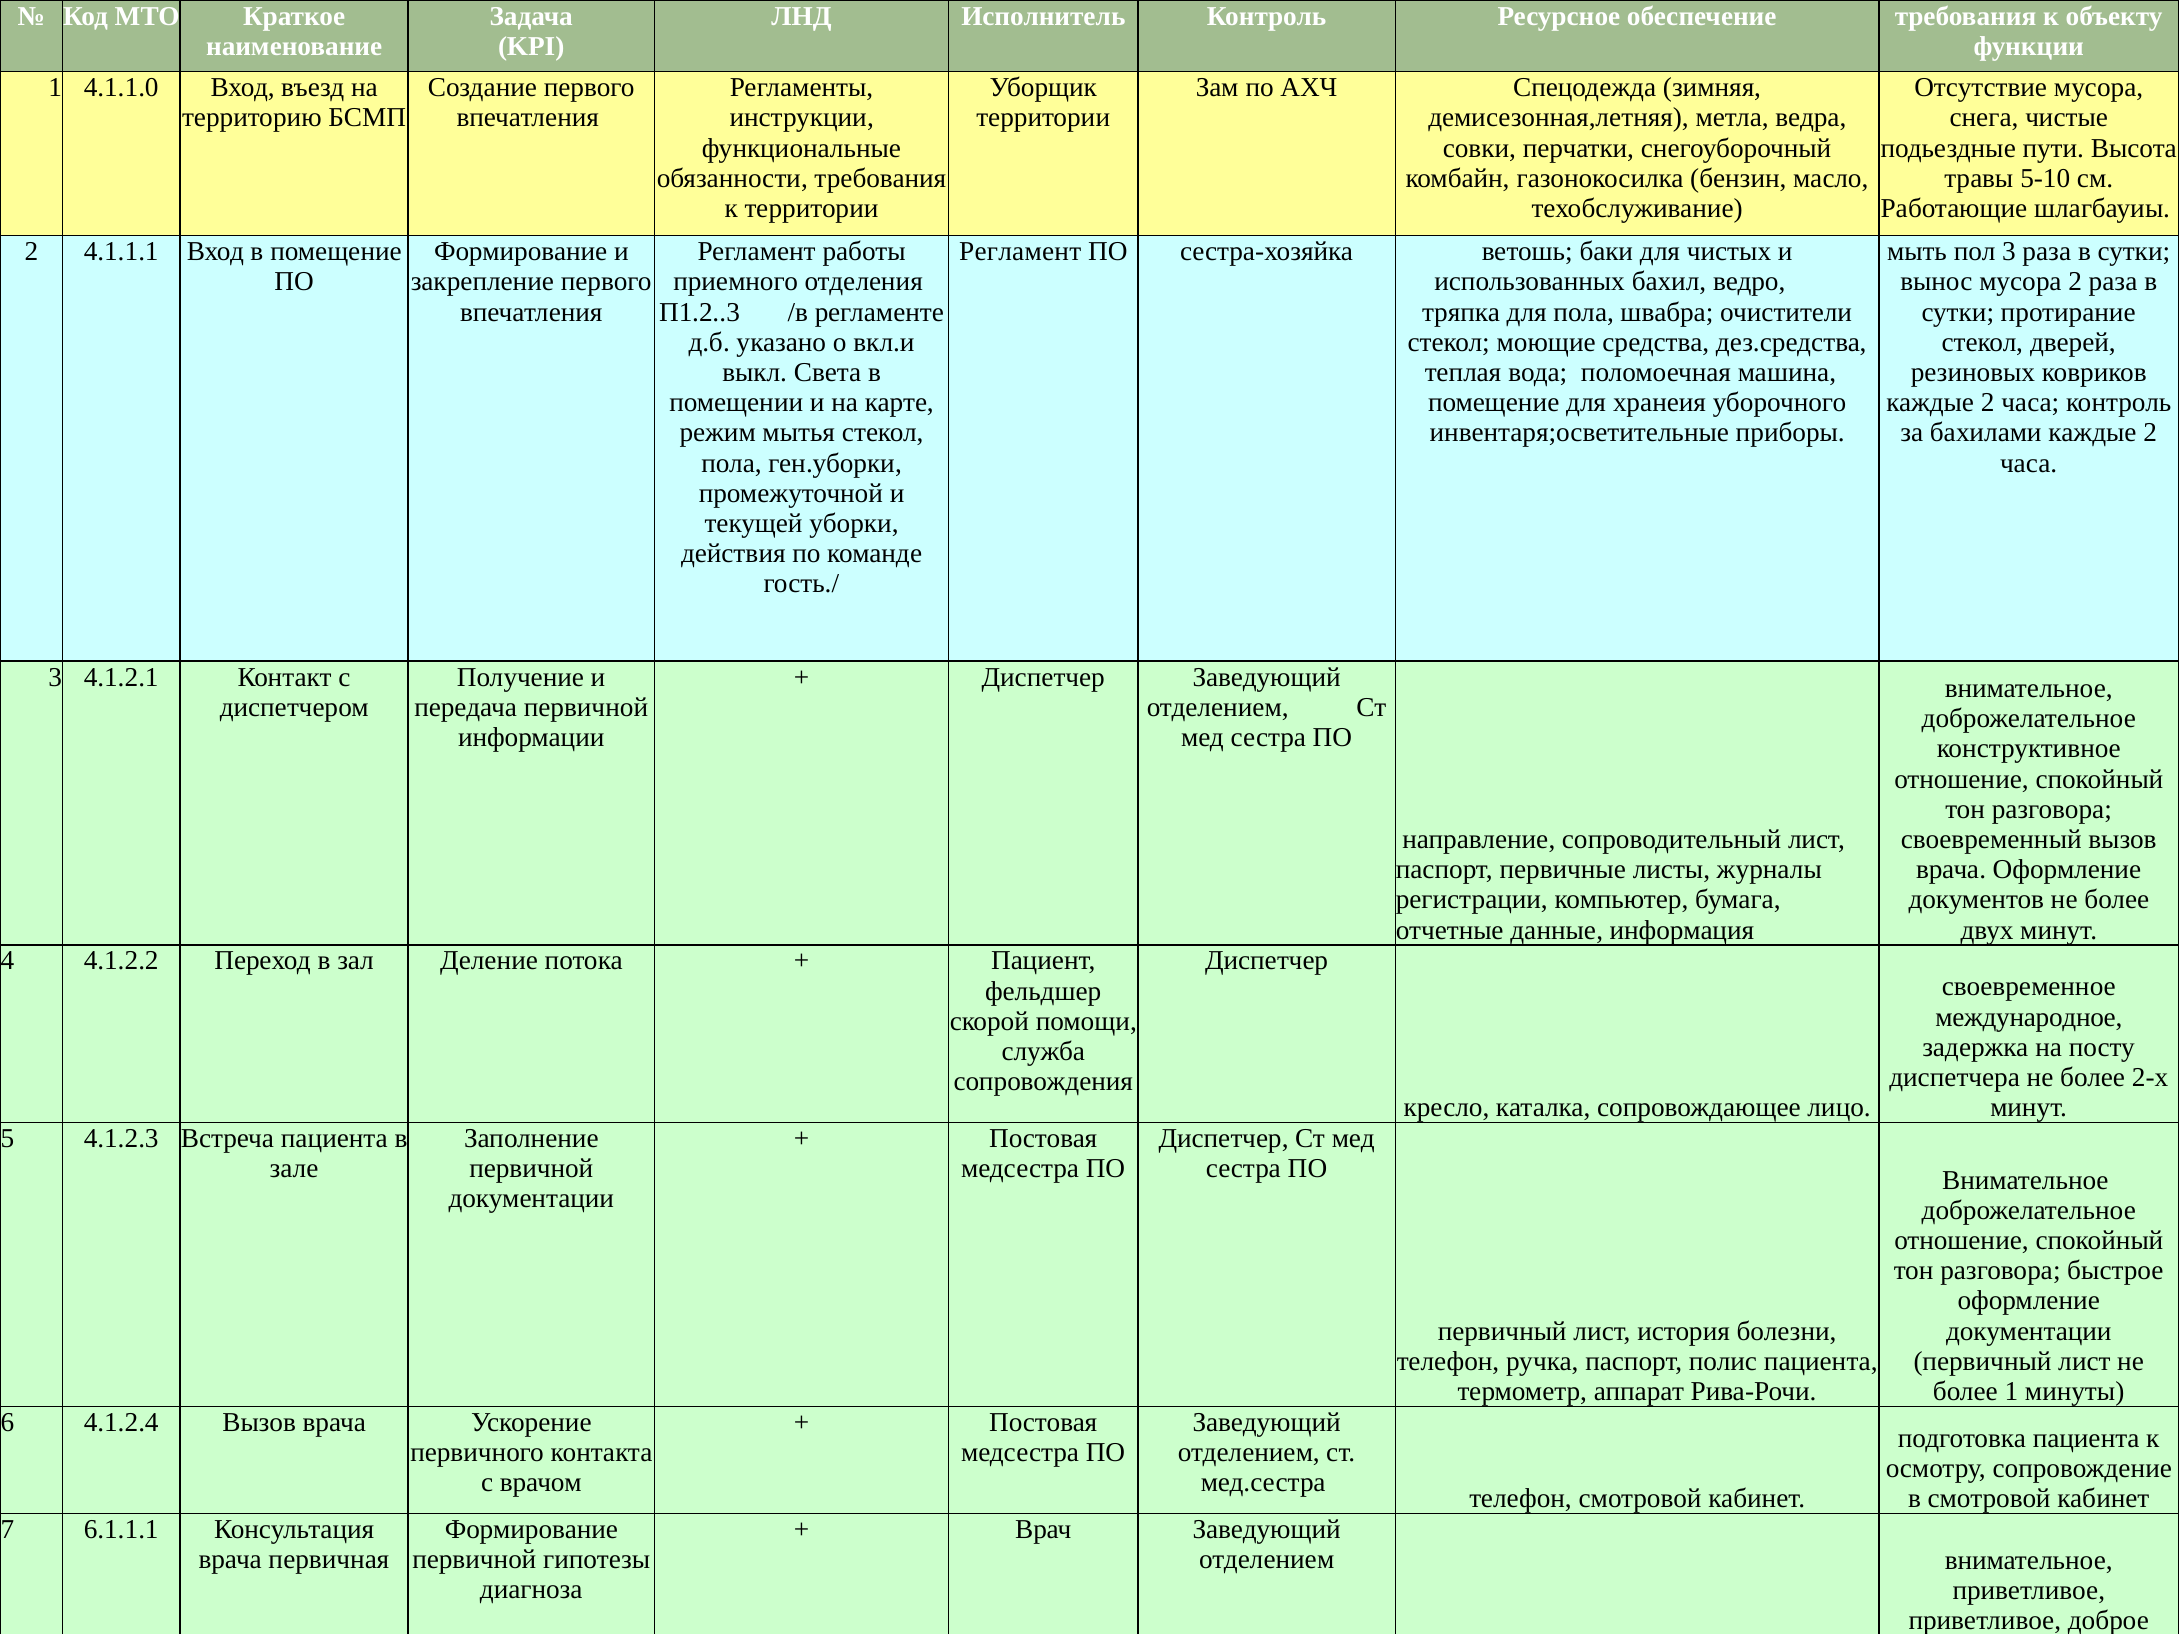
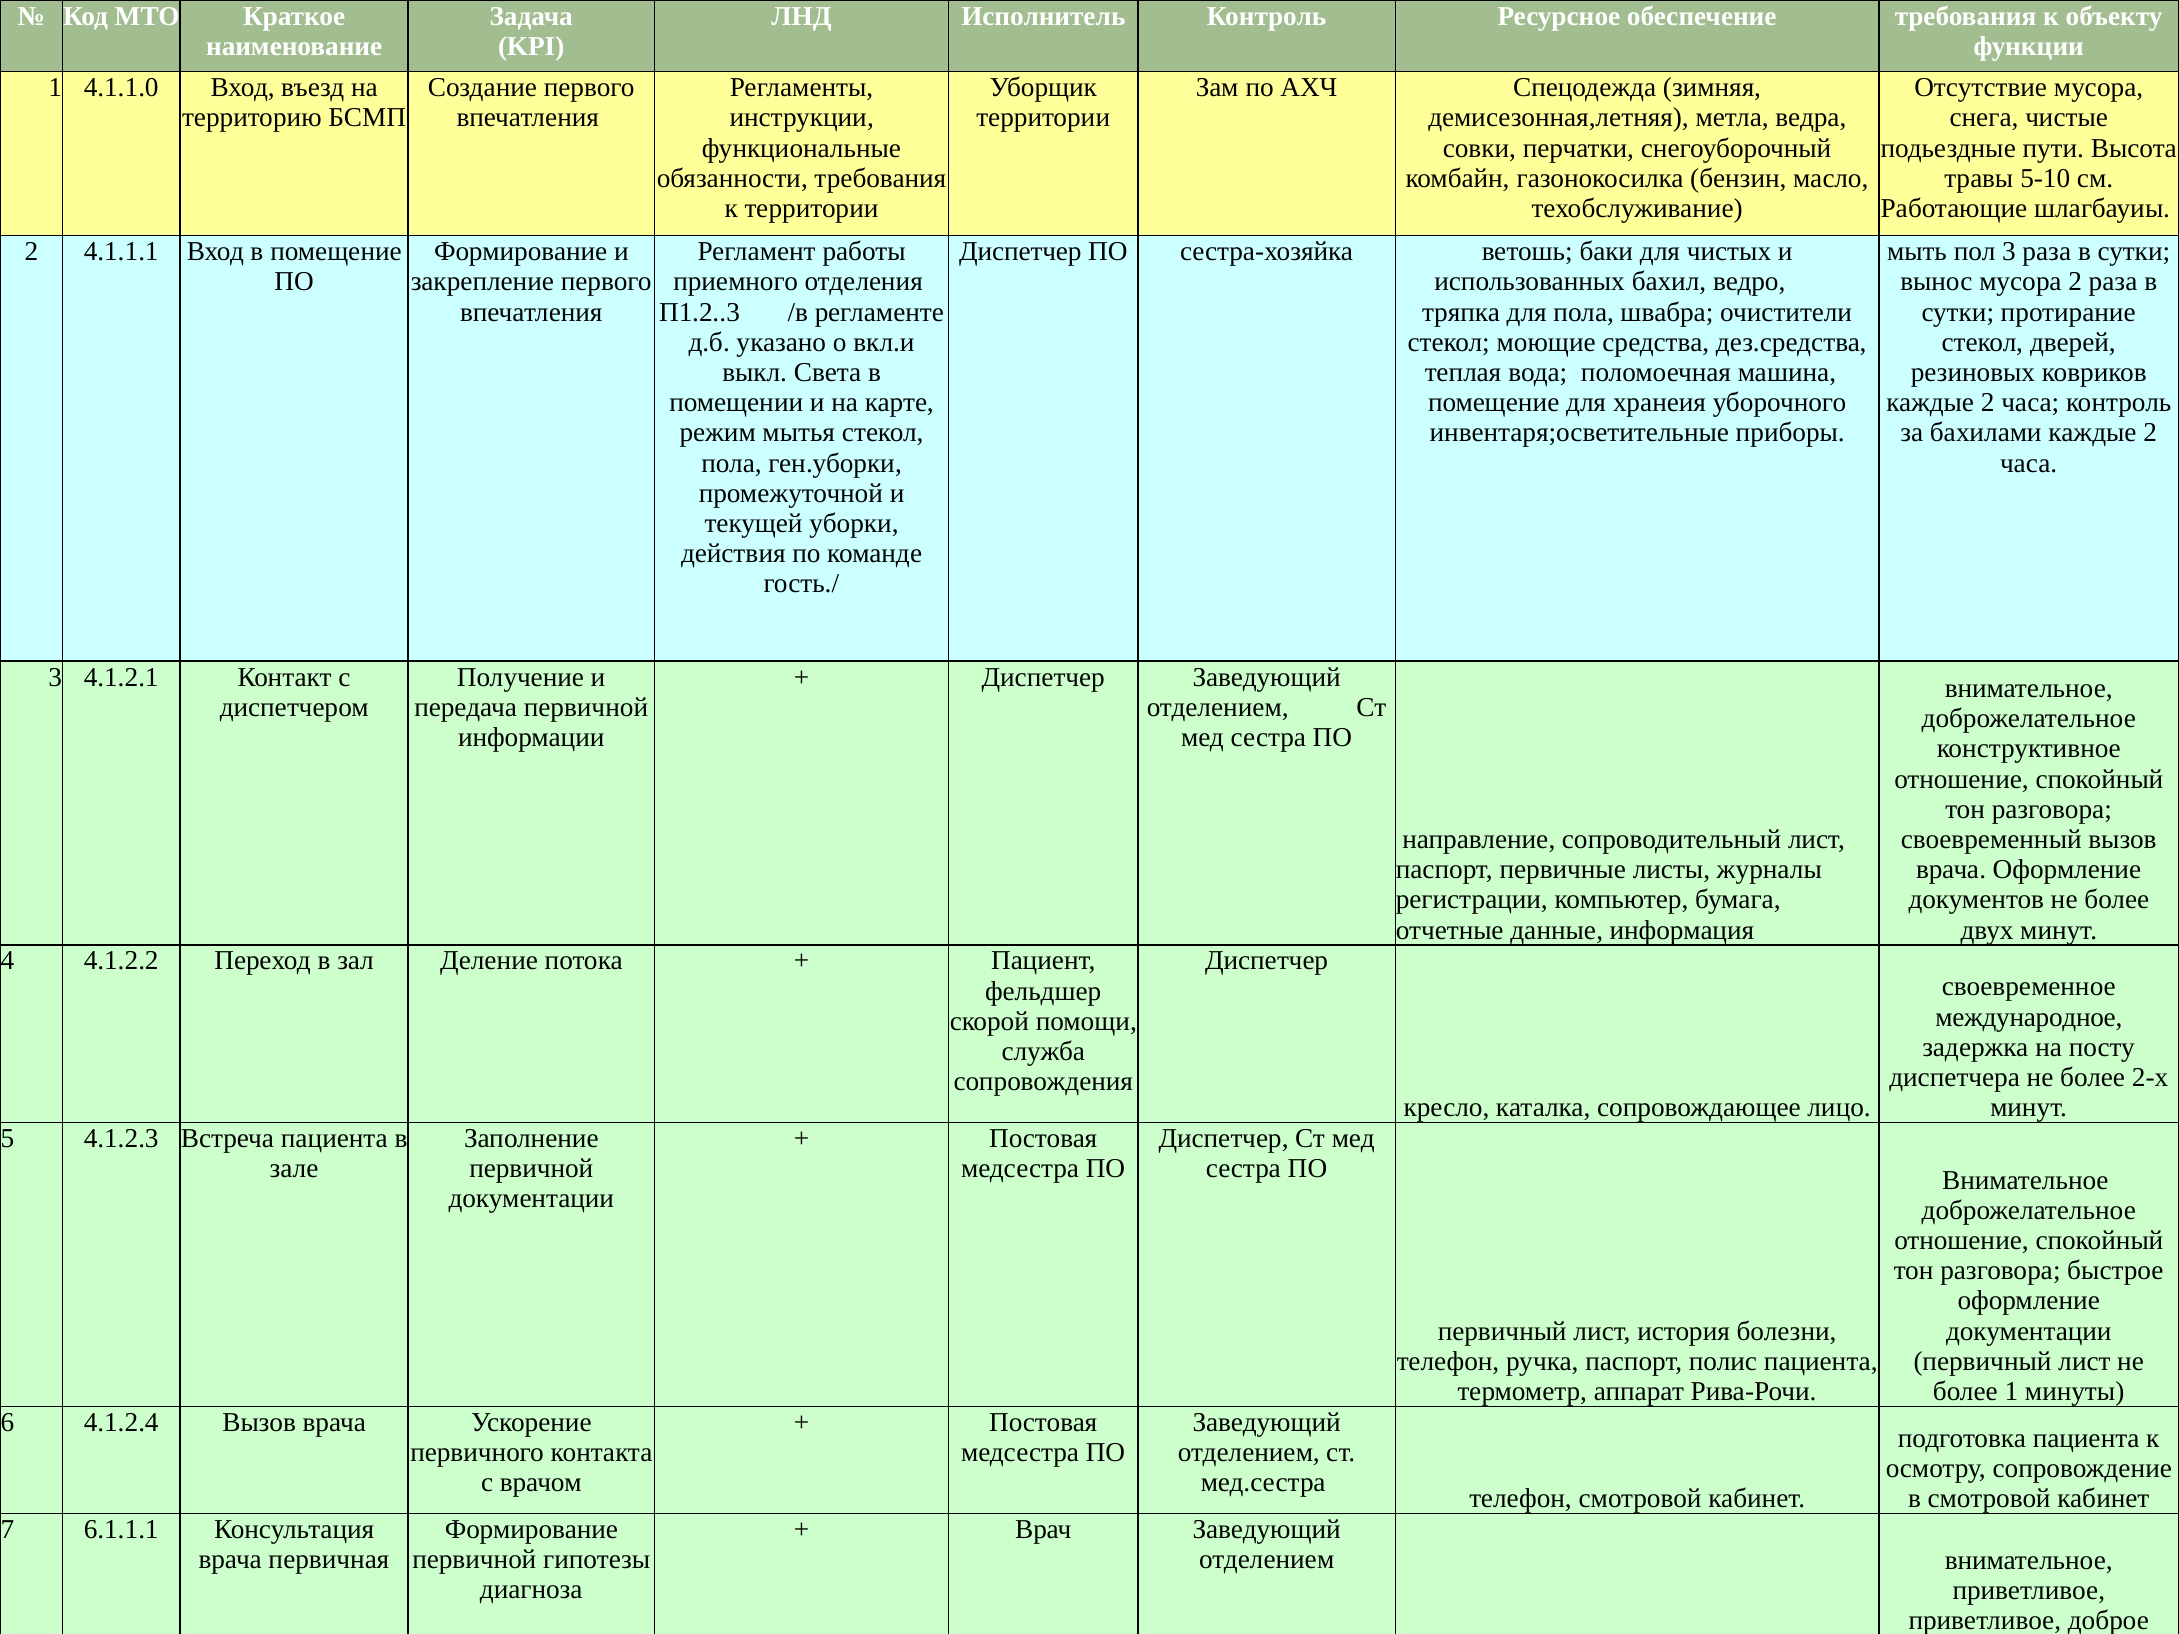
Регламент: Регламент -> Диспетчер (1020, 252)
